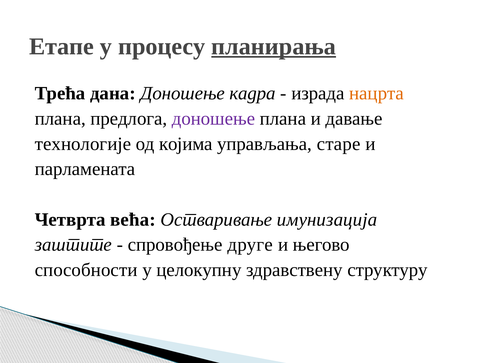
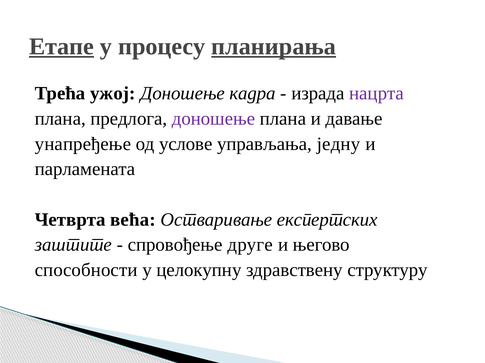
Етапе underline: none -> present (61, 47)
дана: дана -> ужој (113, 94)
нацрта colour: orange -> purple (376, 94)
технологије: технологије -> унапређење (83, 144)
којима: којима -> услове (186, 144)
старе: старе -> једну (339, 144)
имунизација: имунизација -> експертских (327, 220)
